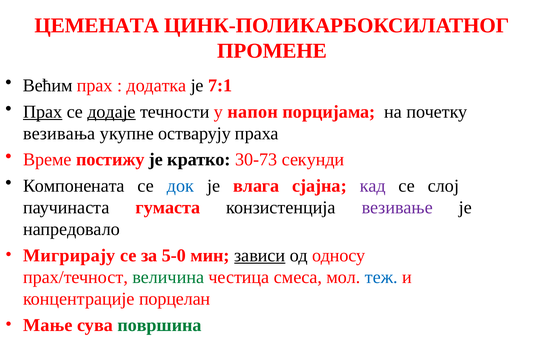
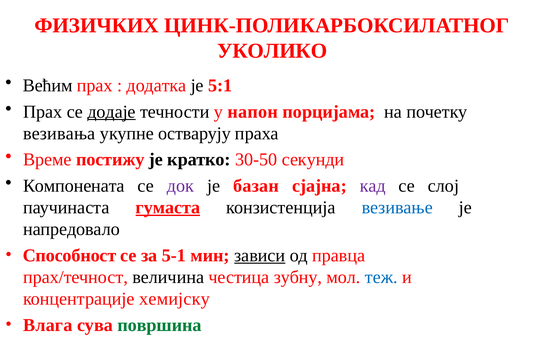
ЦЕМЕНАТА: ЦЕМЕНАТА -> ФИЗИЧКИХ (97, 26)
ПРОМЕНЕ: ПРОМЕНЕ -> УКОЛИКО (272, 51)
7:1: 7:1 -> 5:1 (220, 86)
Прах underline: present -> none (43, 112)
30-73: 30-73 -> 30-50 (256, 160)
док colour: blue -> purple (180, 186)
влага: влага -> базан (256, 186)
гумаста underline: none -> present (168, 208)
везивање colour: purple -> blue (397, 208)
Мигрирају: Мигрирају -> Способност (70, 255)
5-0: 5-0 -> 5-1 (174, 255)
односу: односу -> правца (339, 255)
величина colour: green -> black (168, 277)
смеса: смеса -> зубну (298, 277)
порцелан: порцелан -> хемијску (175, 299)
Мање: Мање -> Влага (48, 325)
